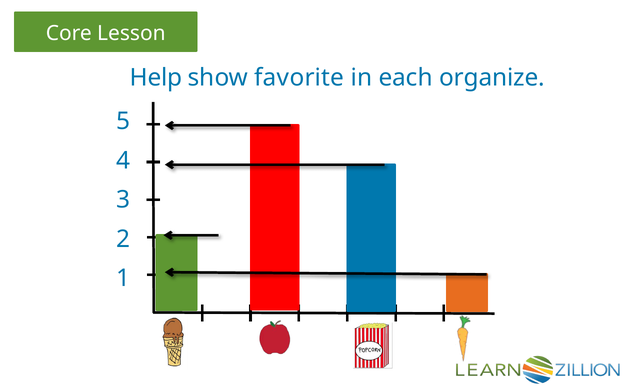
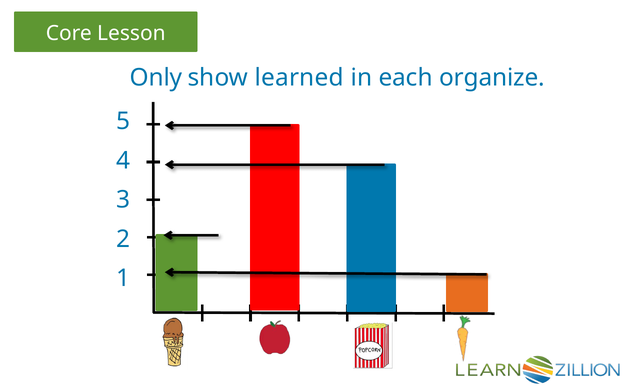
Help: Help -> Only (156, 78)
favorite: favorite -> learned (299, 78)
